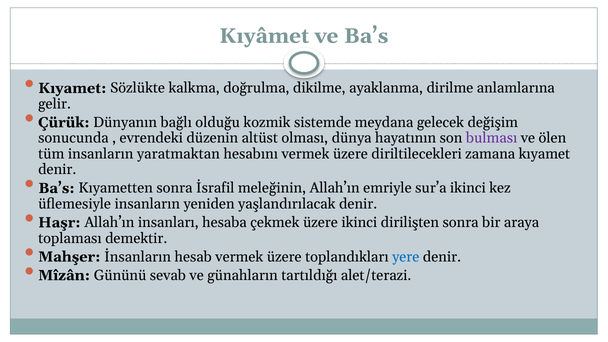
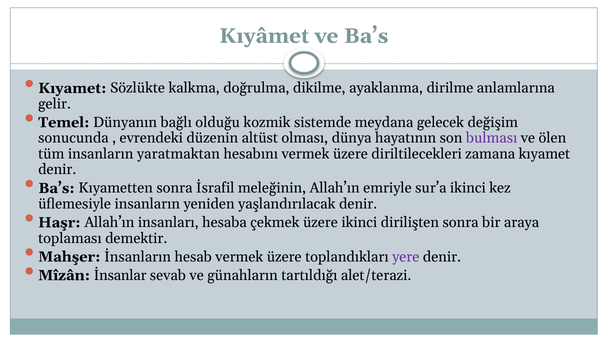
Çürük: Çürük -> Temel (64, 122)
yere colour: blue -> purple (406, 257)
Gününü: Gününü -> İnsanlar (120, 275)
